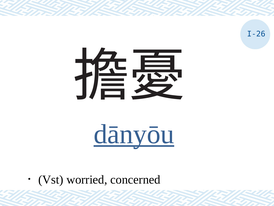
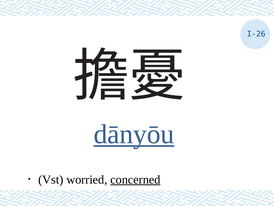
concerned underline: none -> present (135, 179)
